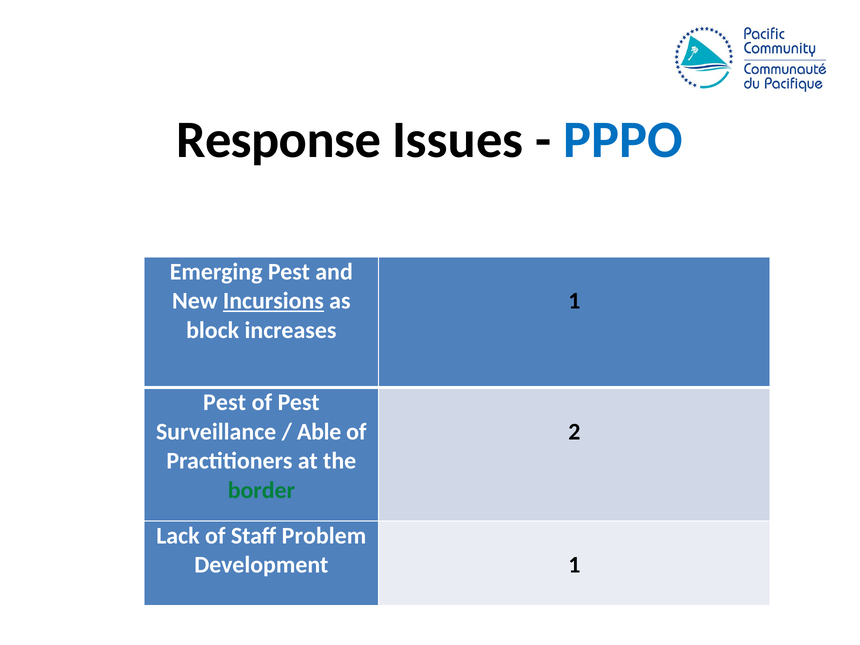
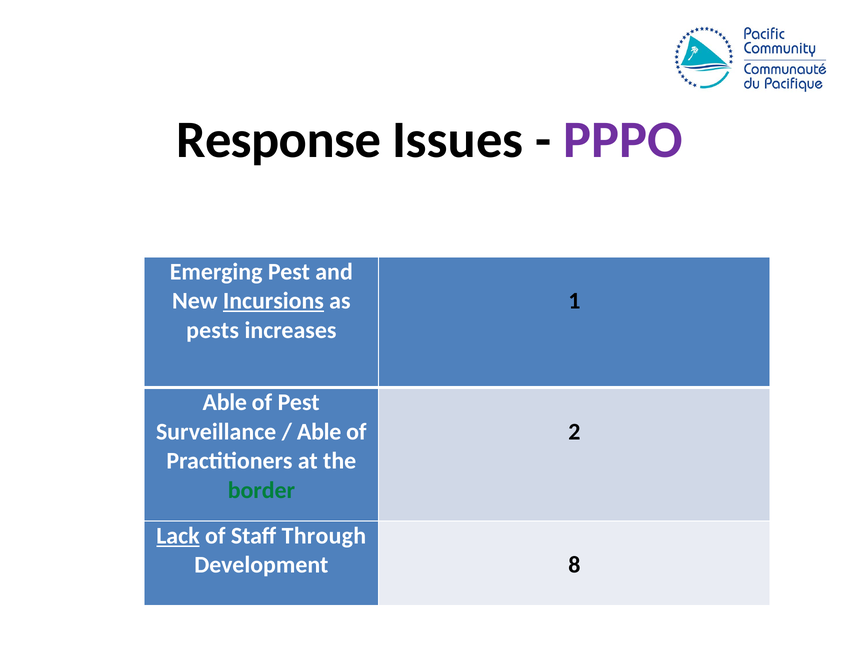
PPPO colour: blue -> purple (623, 140)
block: block -> pests (213, 330)
Pest: Pest -> Able (225, 403)
Lack underline: none -> present (178, 536)
Problem: Problem -> Through (324, 536)
Development 1: 1 -> 8 (574, 565)
